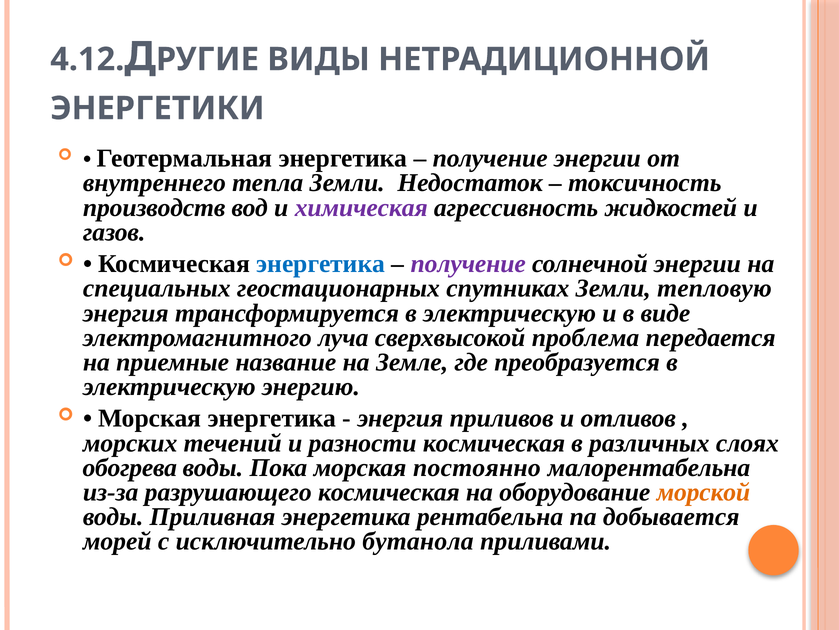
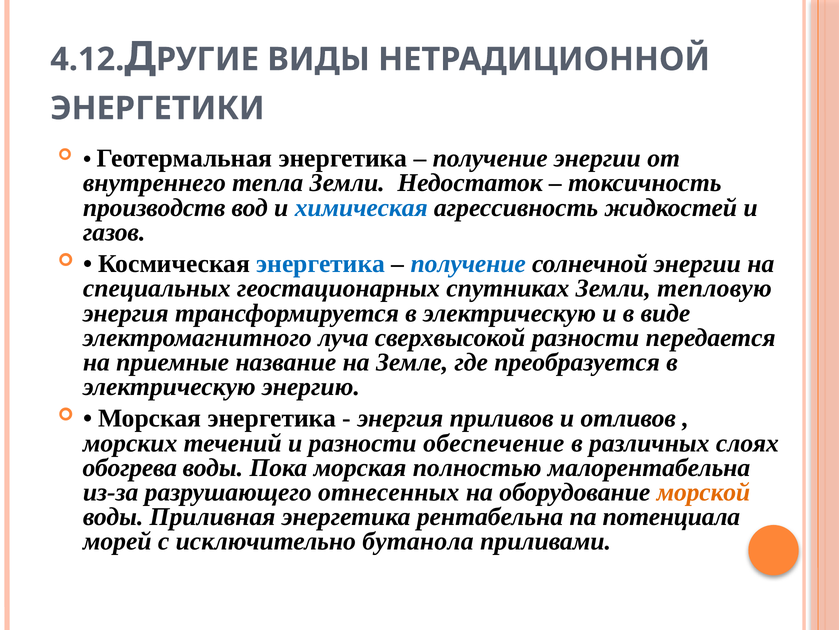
химическая colour: purple -> blue (361, 207)
получение colour: purple -> blue (468, 264)
сверхвысокой проблема: проблема -> разности (586, 337)
разности космическая: космическая -> обеспечение (494, 443)
постоянно: постоянно -> полностью (477, 467)
разрушающего космическая: космическая -> отнесенных (389, 492)
добывается: добывается -> потенциала (671, 516)
